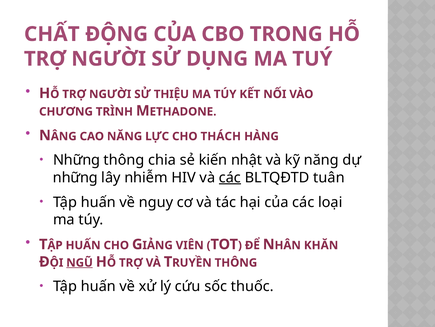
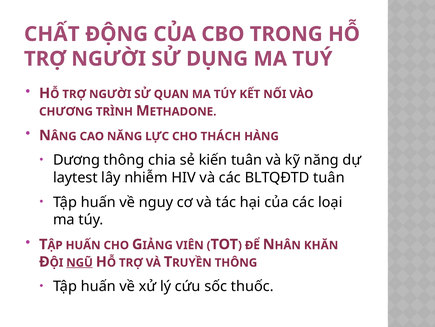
THIỆU: THIỆU -> QUAN (171, 94)
Những: Những -> Dương (77, 160)
kiến nhật: nhật -> tuân (247, 160)
những: những -> laytest (75, 177)
các underline: present -> none (230, 177)
